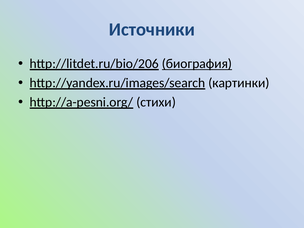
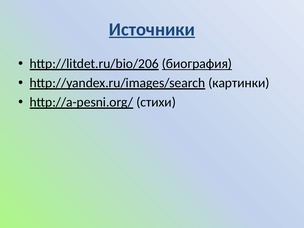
Источники underline: none -> present (152, 29)
